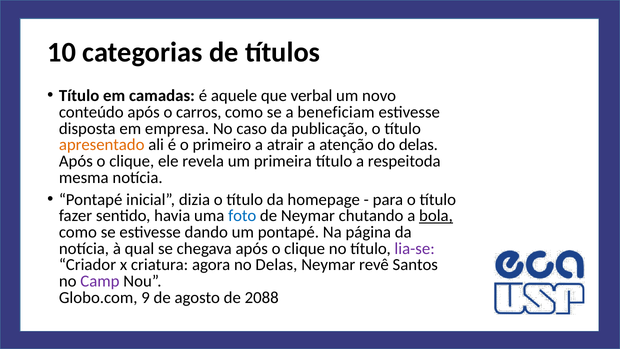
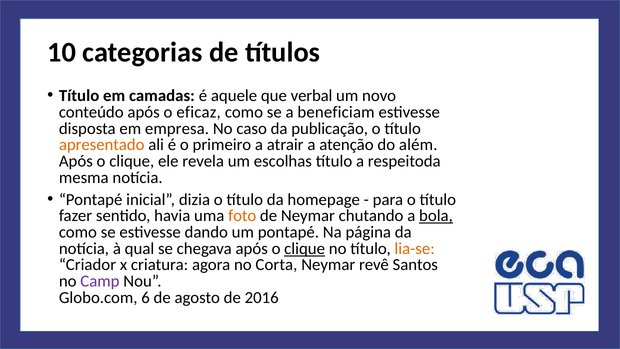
carros: carros -> eficaz (199, 112)
do delas: delas -> além (418, 145)
primeira: primeira -> escolhas (283, 161)
foto colour: blue -> orange (242, 216)
clique underline: none -> present (305, 248)
lia-se colour: purple -> orange (415, 248)
no Delas: Delas -> Corta (276, 265)
9: 9 -> 6 (146, 297)
2088: 2088 -> 2016 (262, 297)
